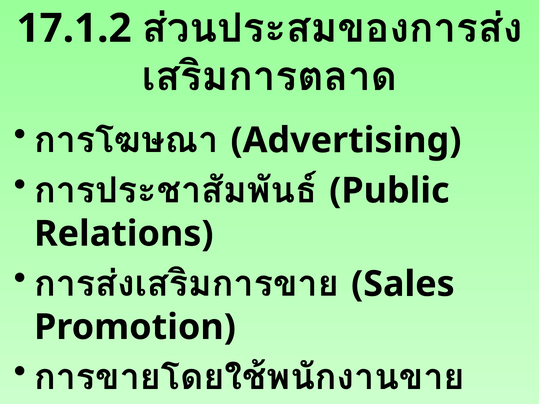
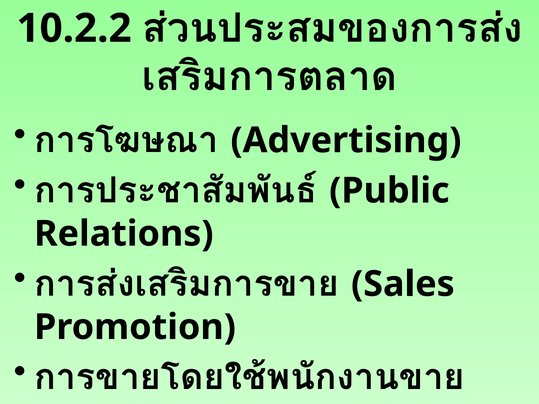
17.1.2: 17.1.2 -> 10.2.2 (74, 28)
